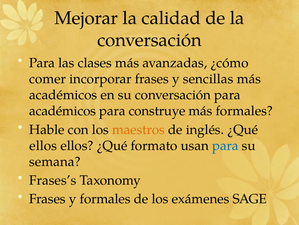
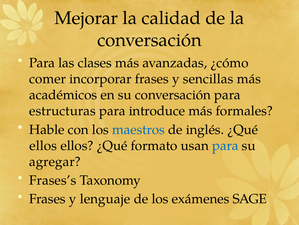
académicos: académicos -> estructuras (62, 111)
construye: construye -> introduce (157, 111)
maestros colour: orange -> blue (138, 129)
semana: semana -> agregar (55, 161)
y formales: formales -> lenguaje (105, 198)
